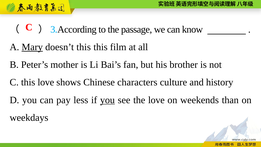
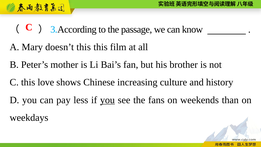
Mary underline: present -> none (32, 47)
characters: characters -> increasing (137, 82)
the love: love -> fans (156, 100)
